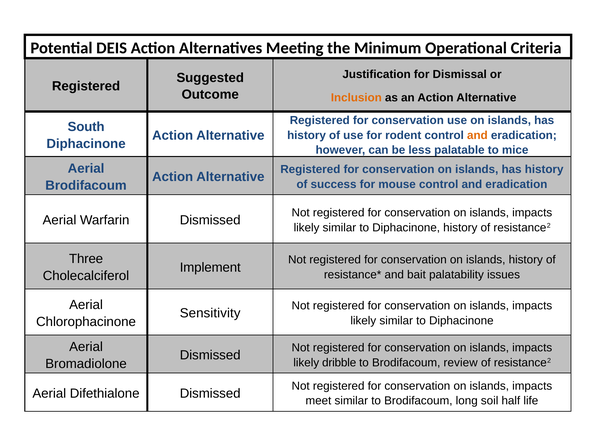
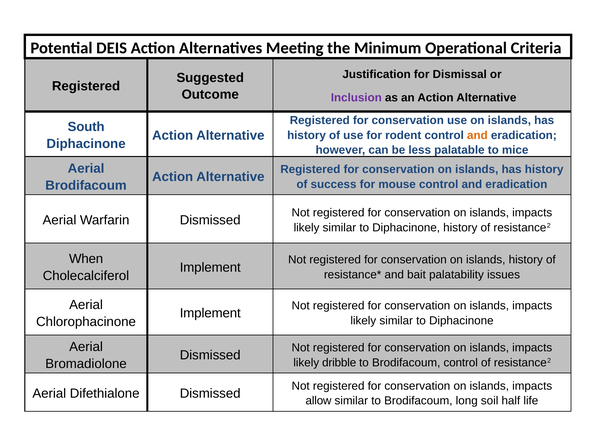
Inclusion colour: orange -> purple (356, 98)
Three: Three -> When (86, 259)
Sensitivity: Sensitivity -> Implement (210, 313)
Brodifacoum review: review -> control (461, 363)
meet: meet -> allow (318, 401)
